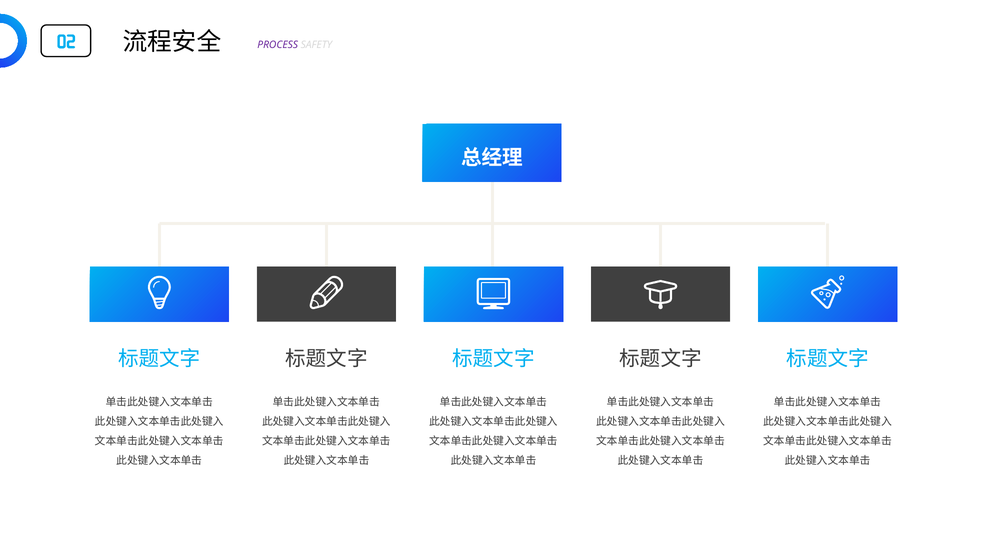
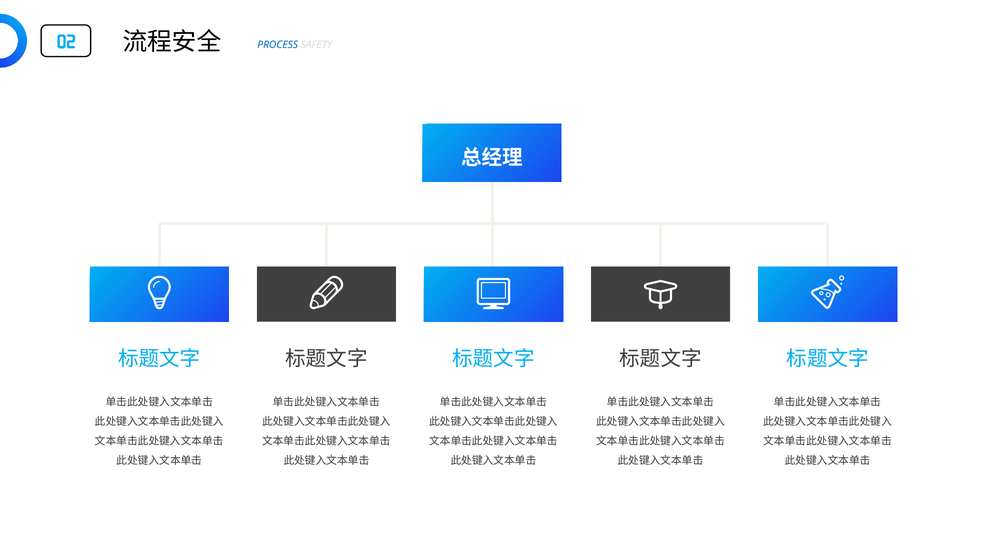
PROCESS colour: purple -> blue (278, 45)
